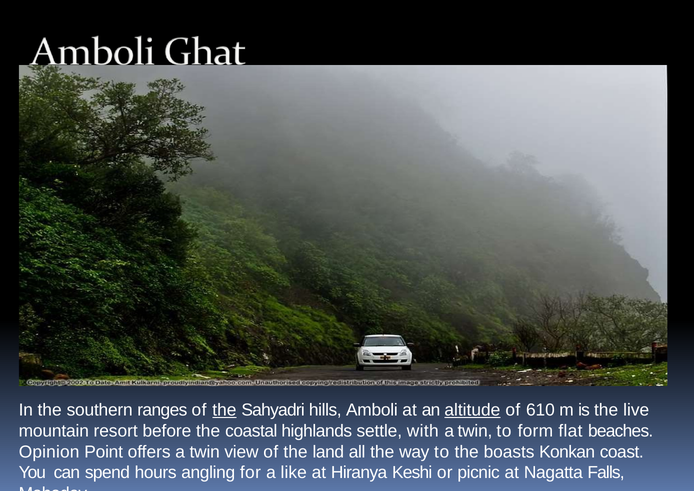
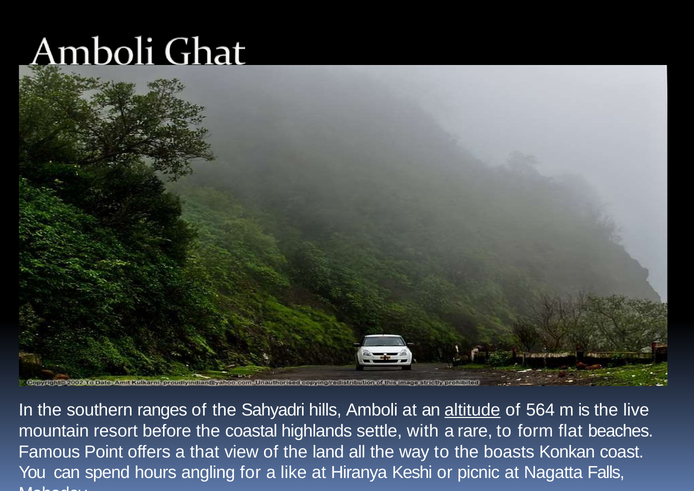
the underline: present -> none (224, 410)
610: 610 -> 564 (540, 410)
with a twin: twin -> rare (475, 431)
Opinion: Opinion -> Famous (49, 452)
offers a twin: twin -> that (205, 452)
